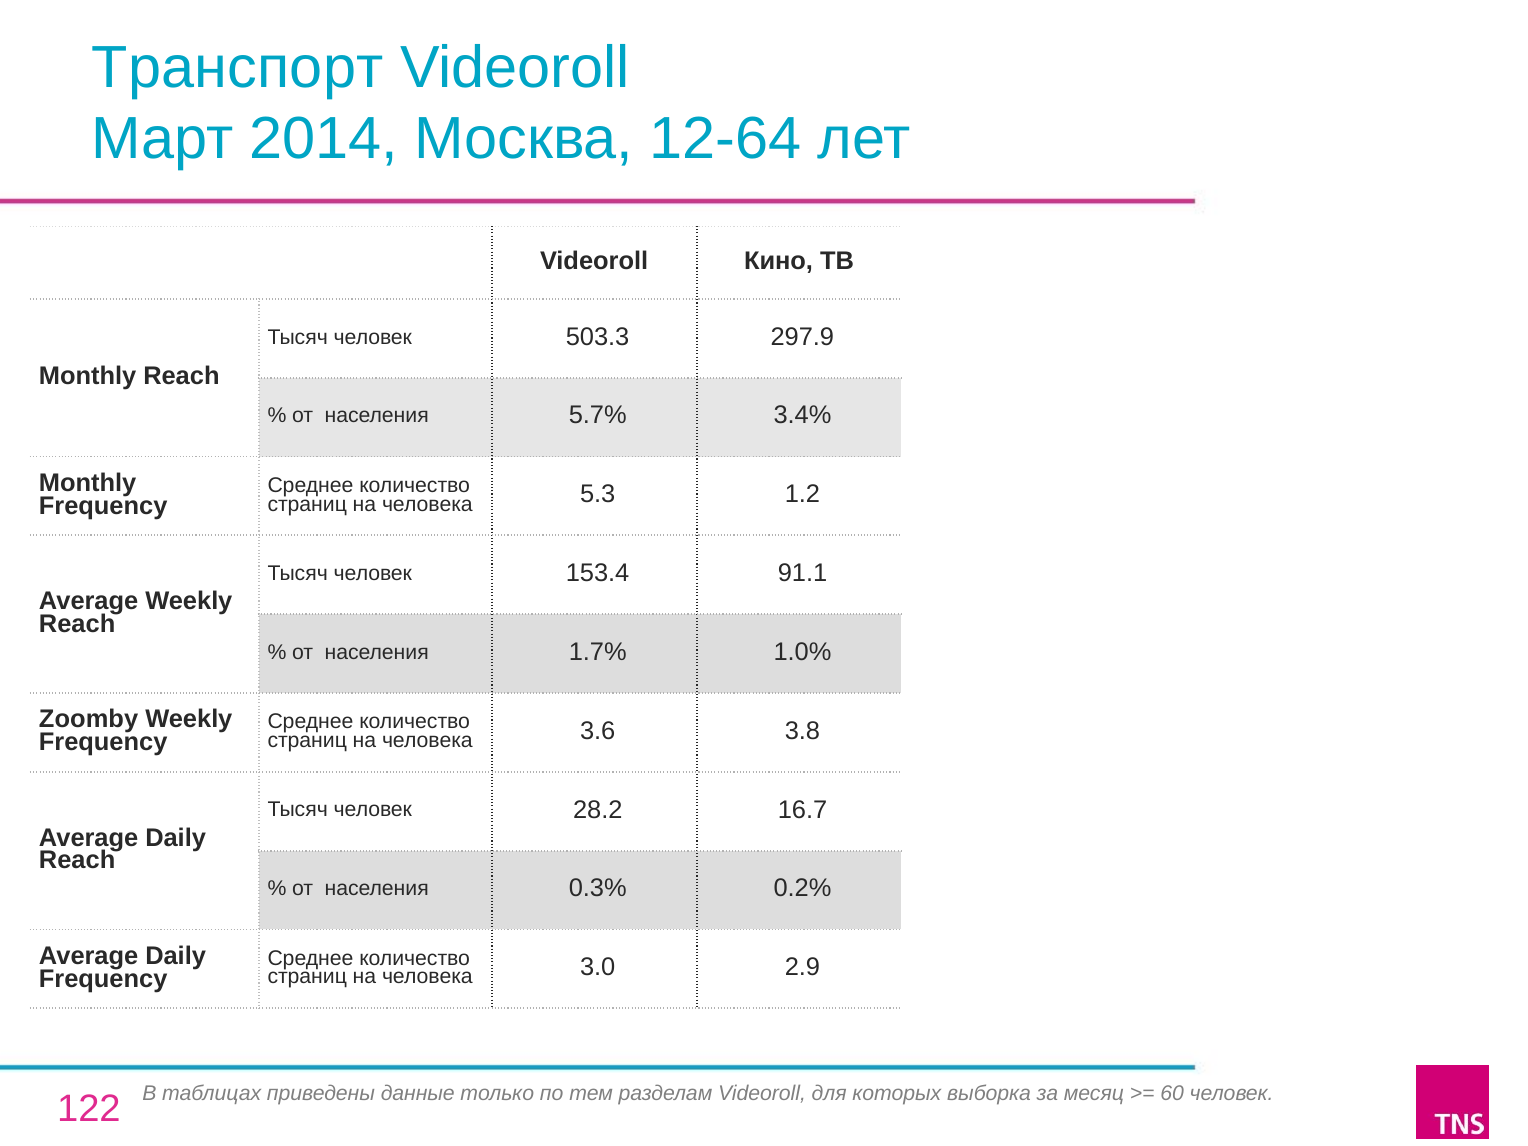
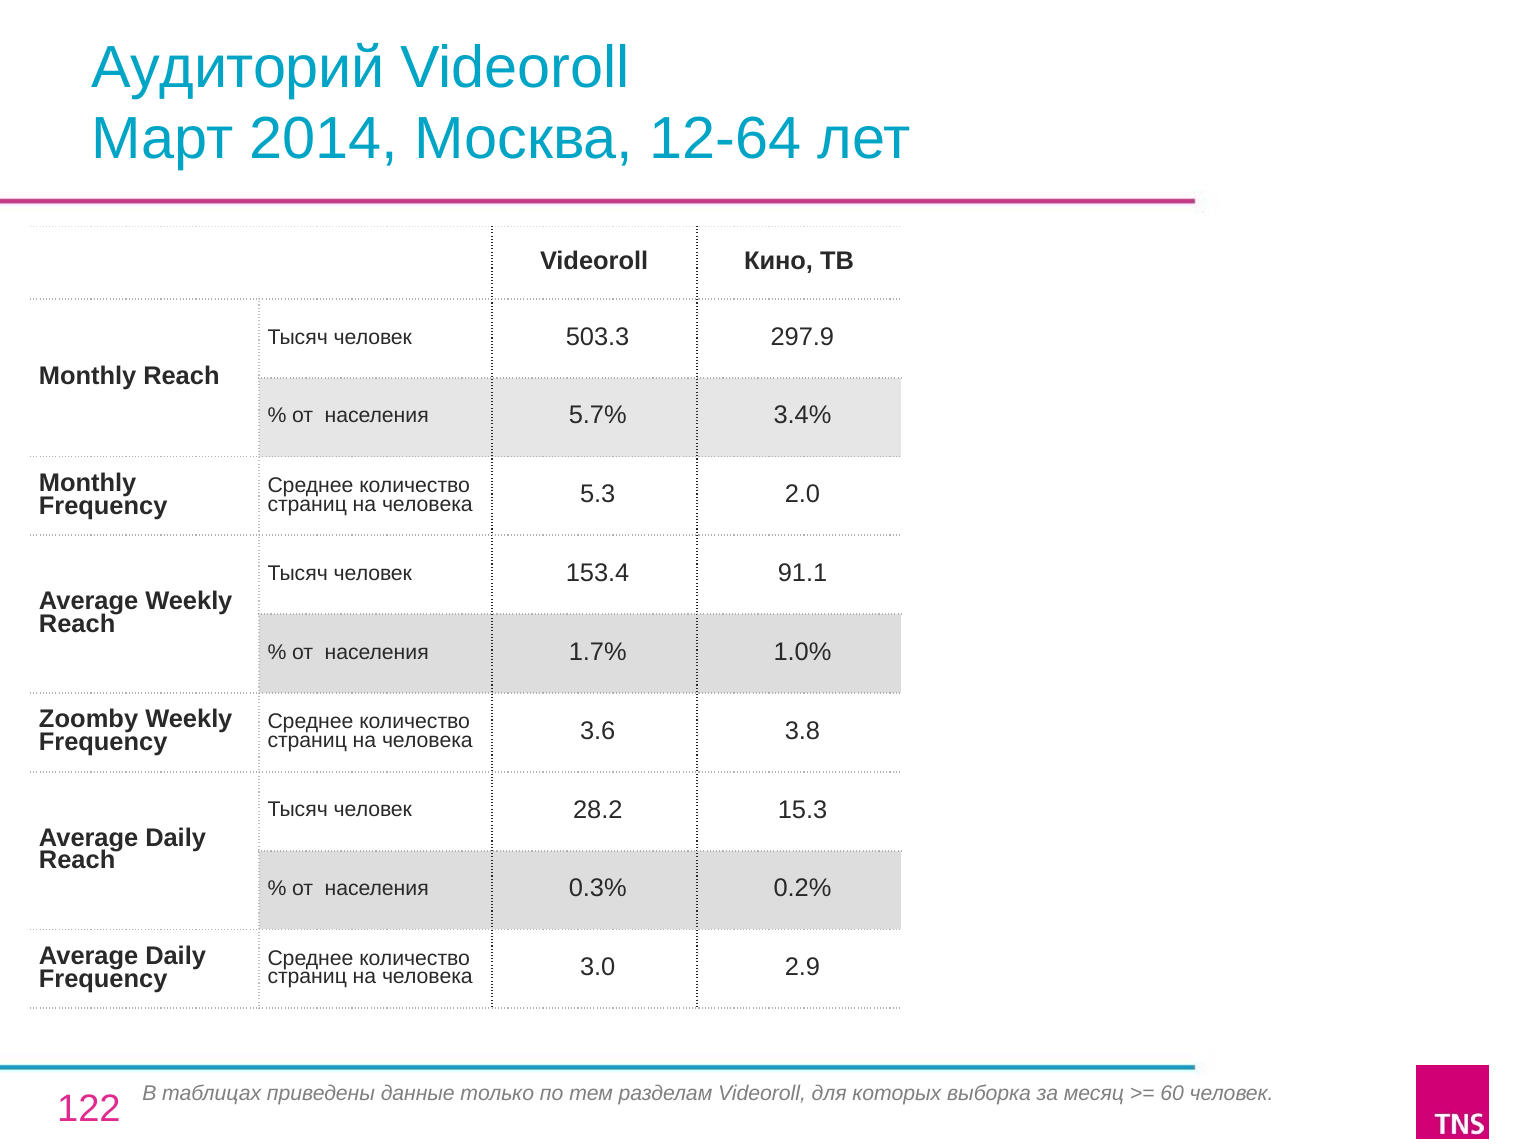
Транспорт: Транспорт -> Аудиторий (238, 68)
1.2: 1.2 -> 2.0 (802, 494)
16.7: 16.7 -> 15.3 (803, 810)
